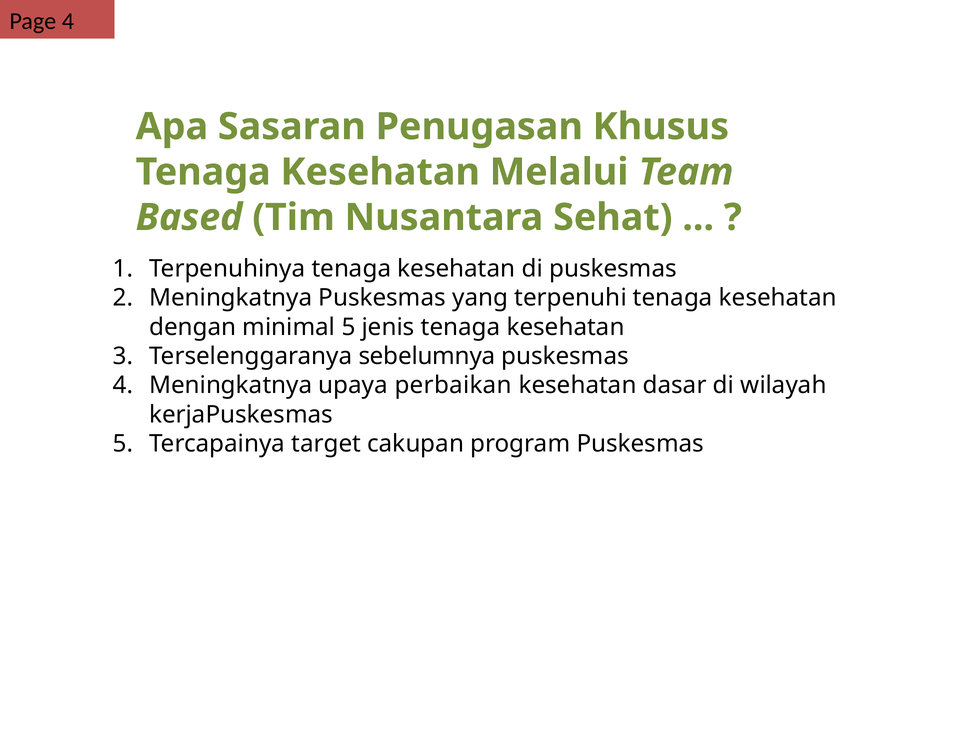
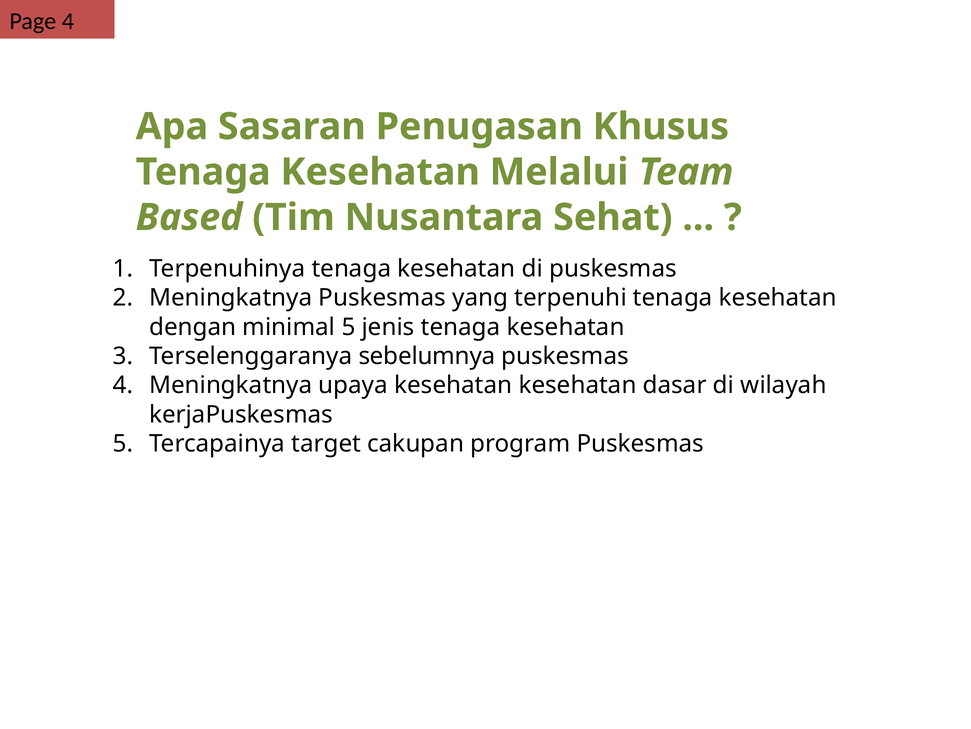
upaya perbaikan: perbaikan -> kesehatan (453, 385)
